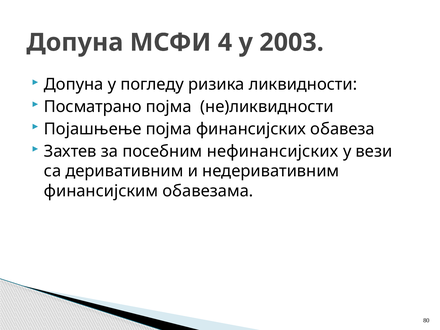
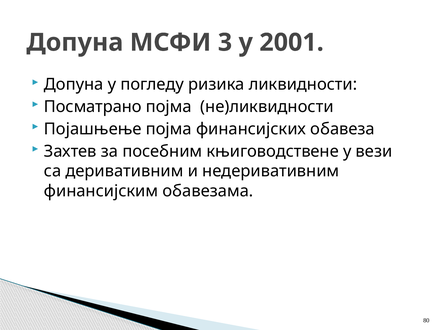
4: 4 -> 3 (225, 42)
2003: 2003 -> 2001 (292, 42)
нефинансијских: нефинансијских -> књиговодствене (273, 151)
